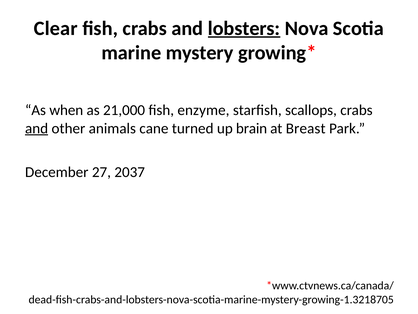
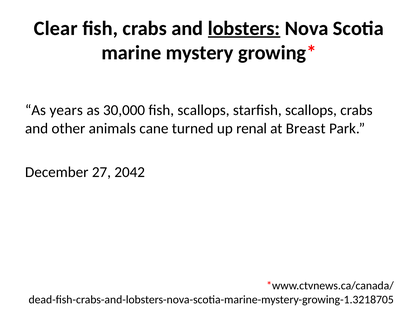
when: when -> years (66, 110)
21,000: 21,000 -> 30,000 (124, 110)
fish enzyme: enzyme -> scallops (204, 110)
and underline: present -> none (37, 128)
brain: brain -> renal (252, 128)
2037: 2037 -> 2042 (130, 172)
